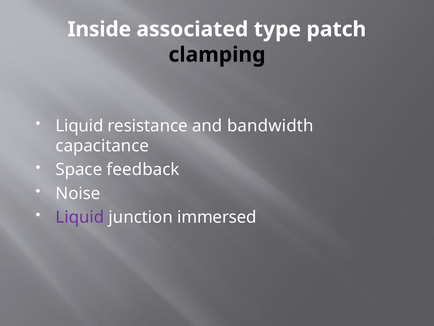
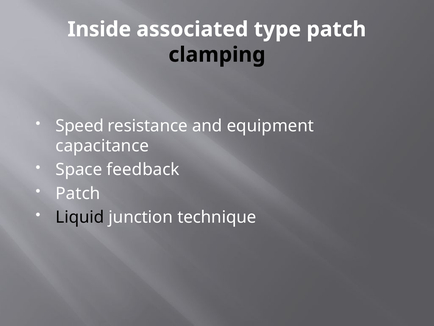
Liquid: Liquid -> Speed (80, 126)
bandwidth: bandwidth -> equipment (270, 126)
Noise: Noise -> Patch (78, 193)
Liquid colour: purple -> black (80, 217)
immersed: immersed -> technique (217, 217)
